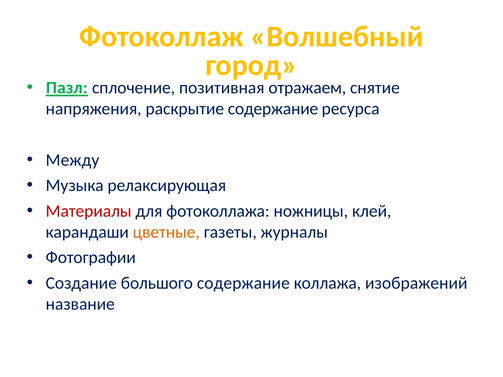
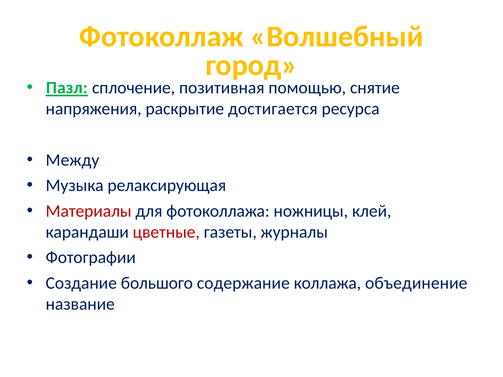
отражаем: отражаем -> помощью (307, 88)
раскрытие содержание: содержание -> достигается (273, 109)
цветные colour: orange -> red (166, 232)
изображений: изображений -> объединение (416, 283)
